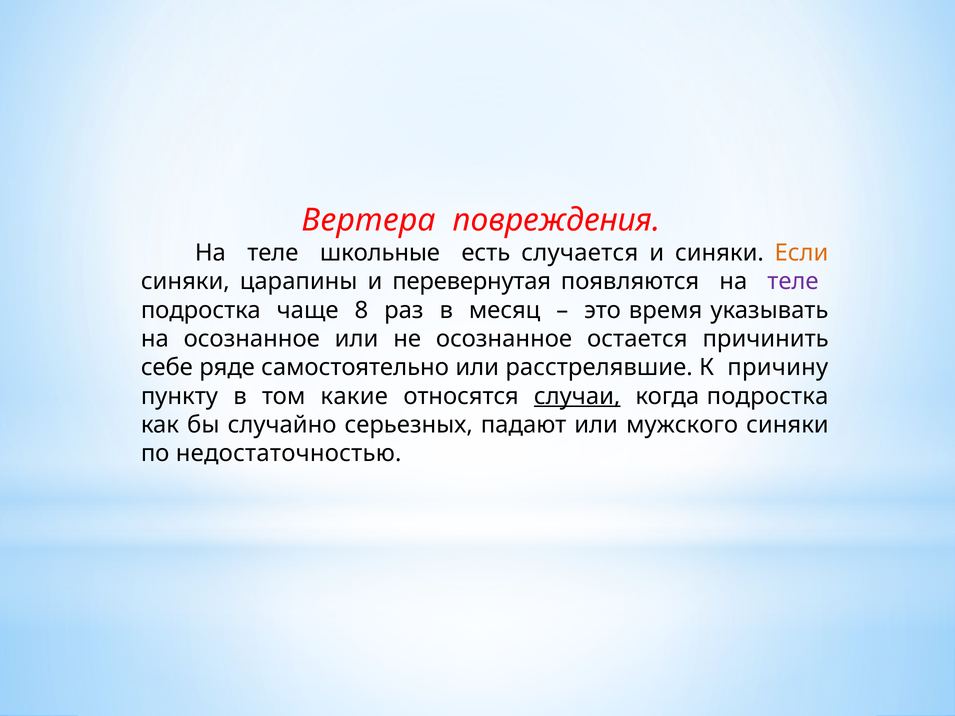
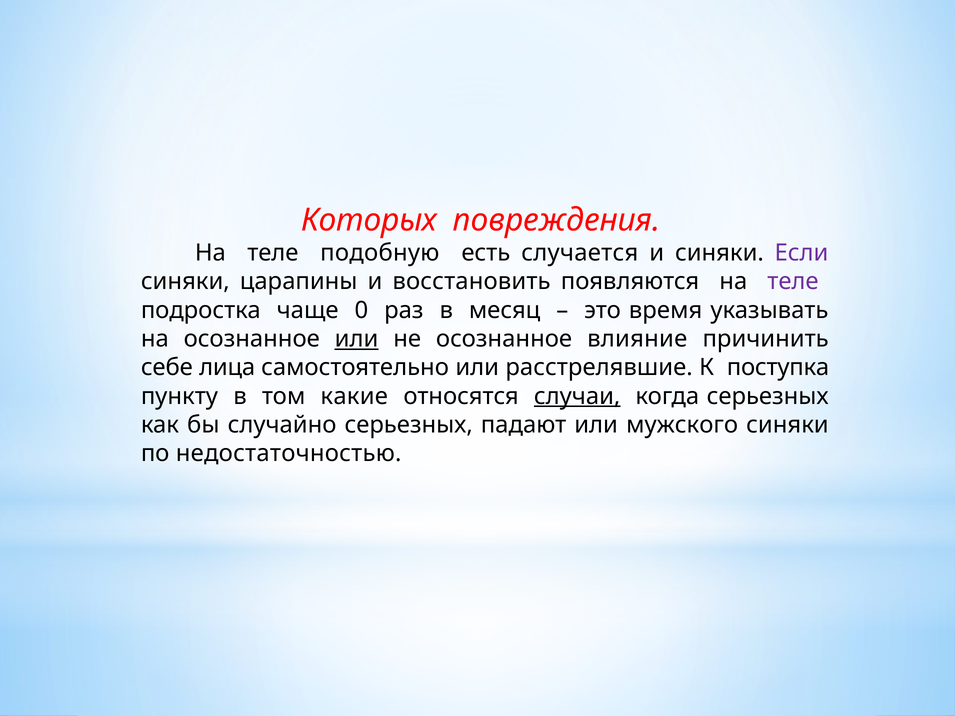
Вертера: Вертера -> Которых (369, 220)
школьные: школьные -> подобную (380, 253)
Если colour: orange -> purple (801, 253)
перевернутая: перевернутая -> восстановить (472, 282)
8: 8 -> 0 (361, 310)
или underline: none -> present (357, 339)
остается: остается -> влияние (637, 339)
ряде: ряде -> лица (227, 368)
причину: причину -> поступка (778, 368)
когда подростка: подростка -> серьезных (768, 396)
